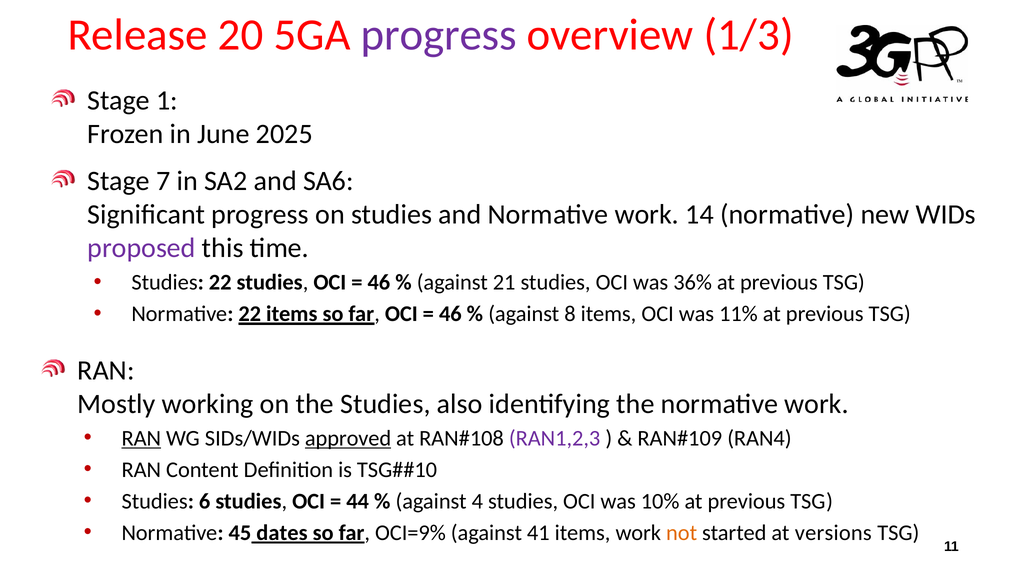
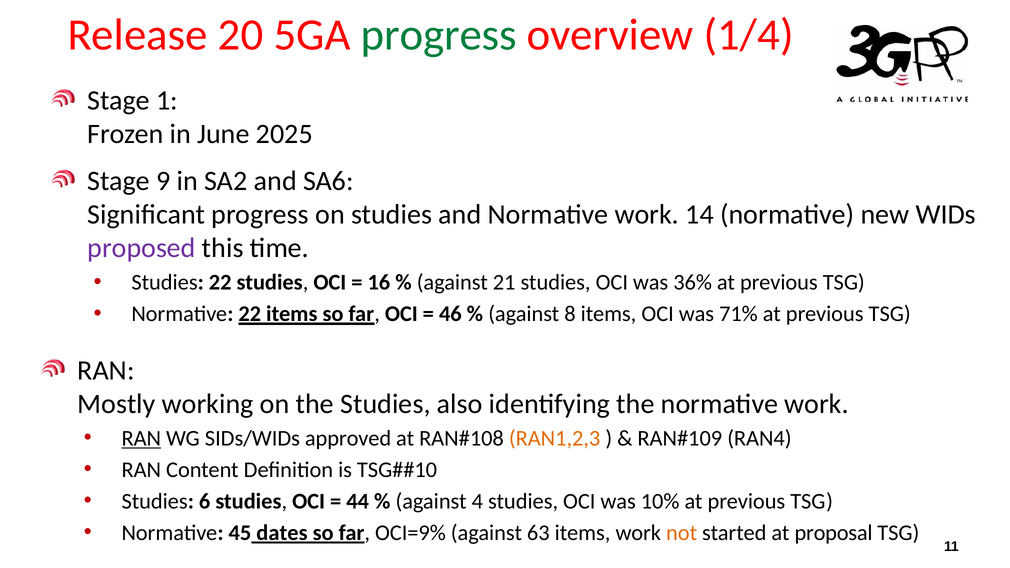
progress colour: purple -> green (439, 35)
1/3: 1/3 -> 1/4 (749, 35)
7: 7 -> 9 (163, 181)
46: 46 -> 16 (379, 283)
11%: 11% -> 71% (738, 314)
approved underline: present -> none (348, 439)
RAN1,2,3 colour: purple -> orange (555, 439)
41: 41 -> 63 (538, 533)
versions: versions -> proposal (834, 533)
